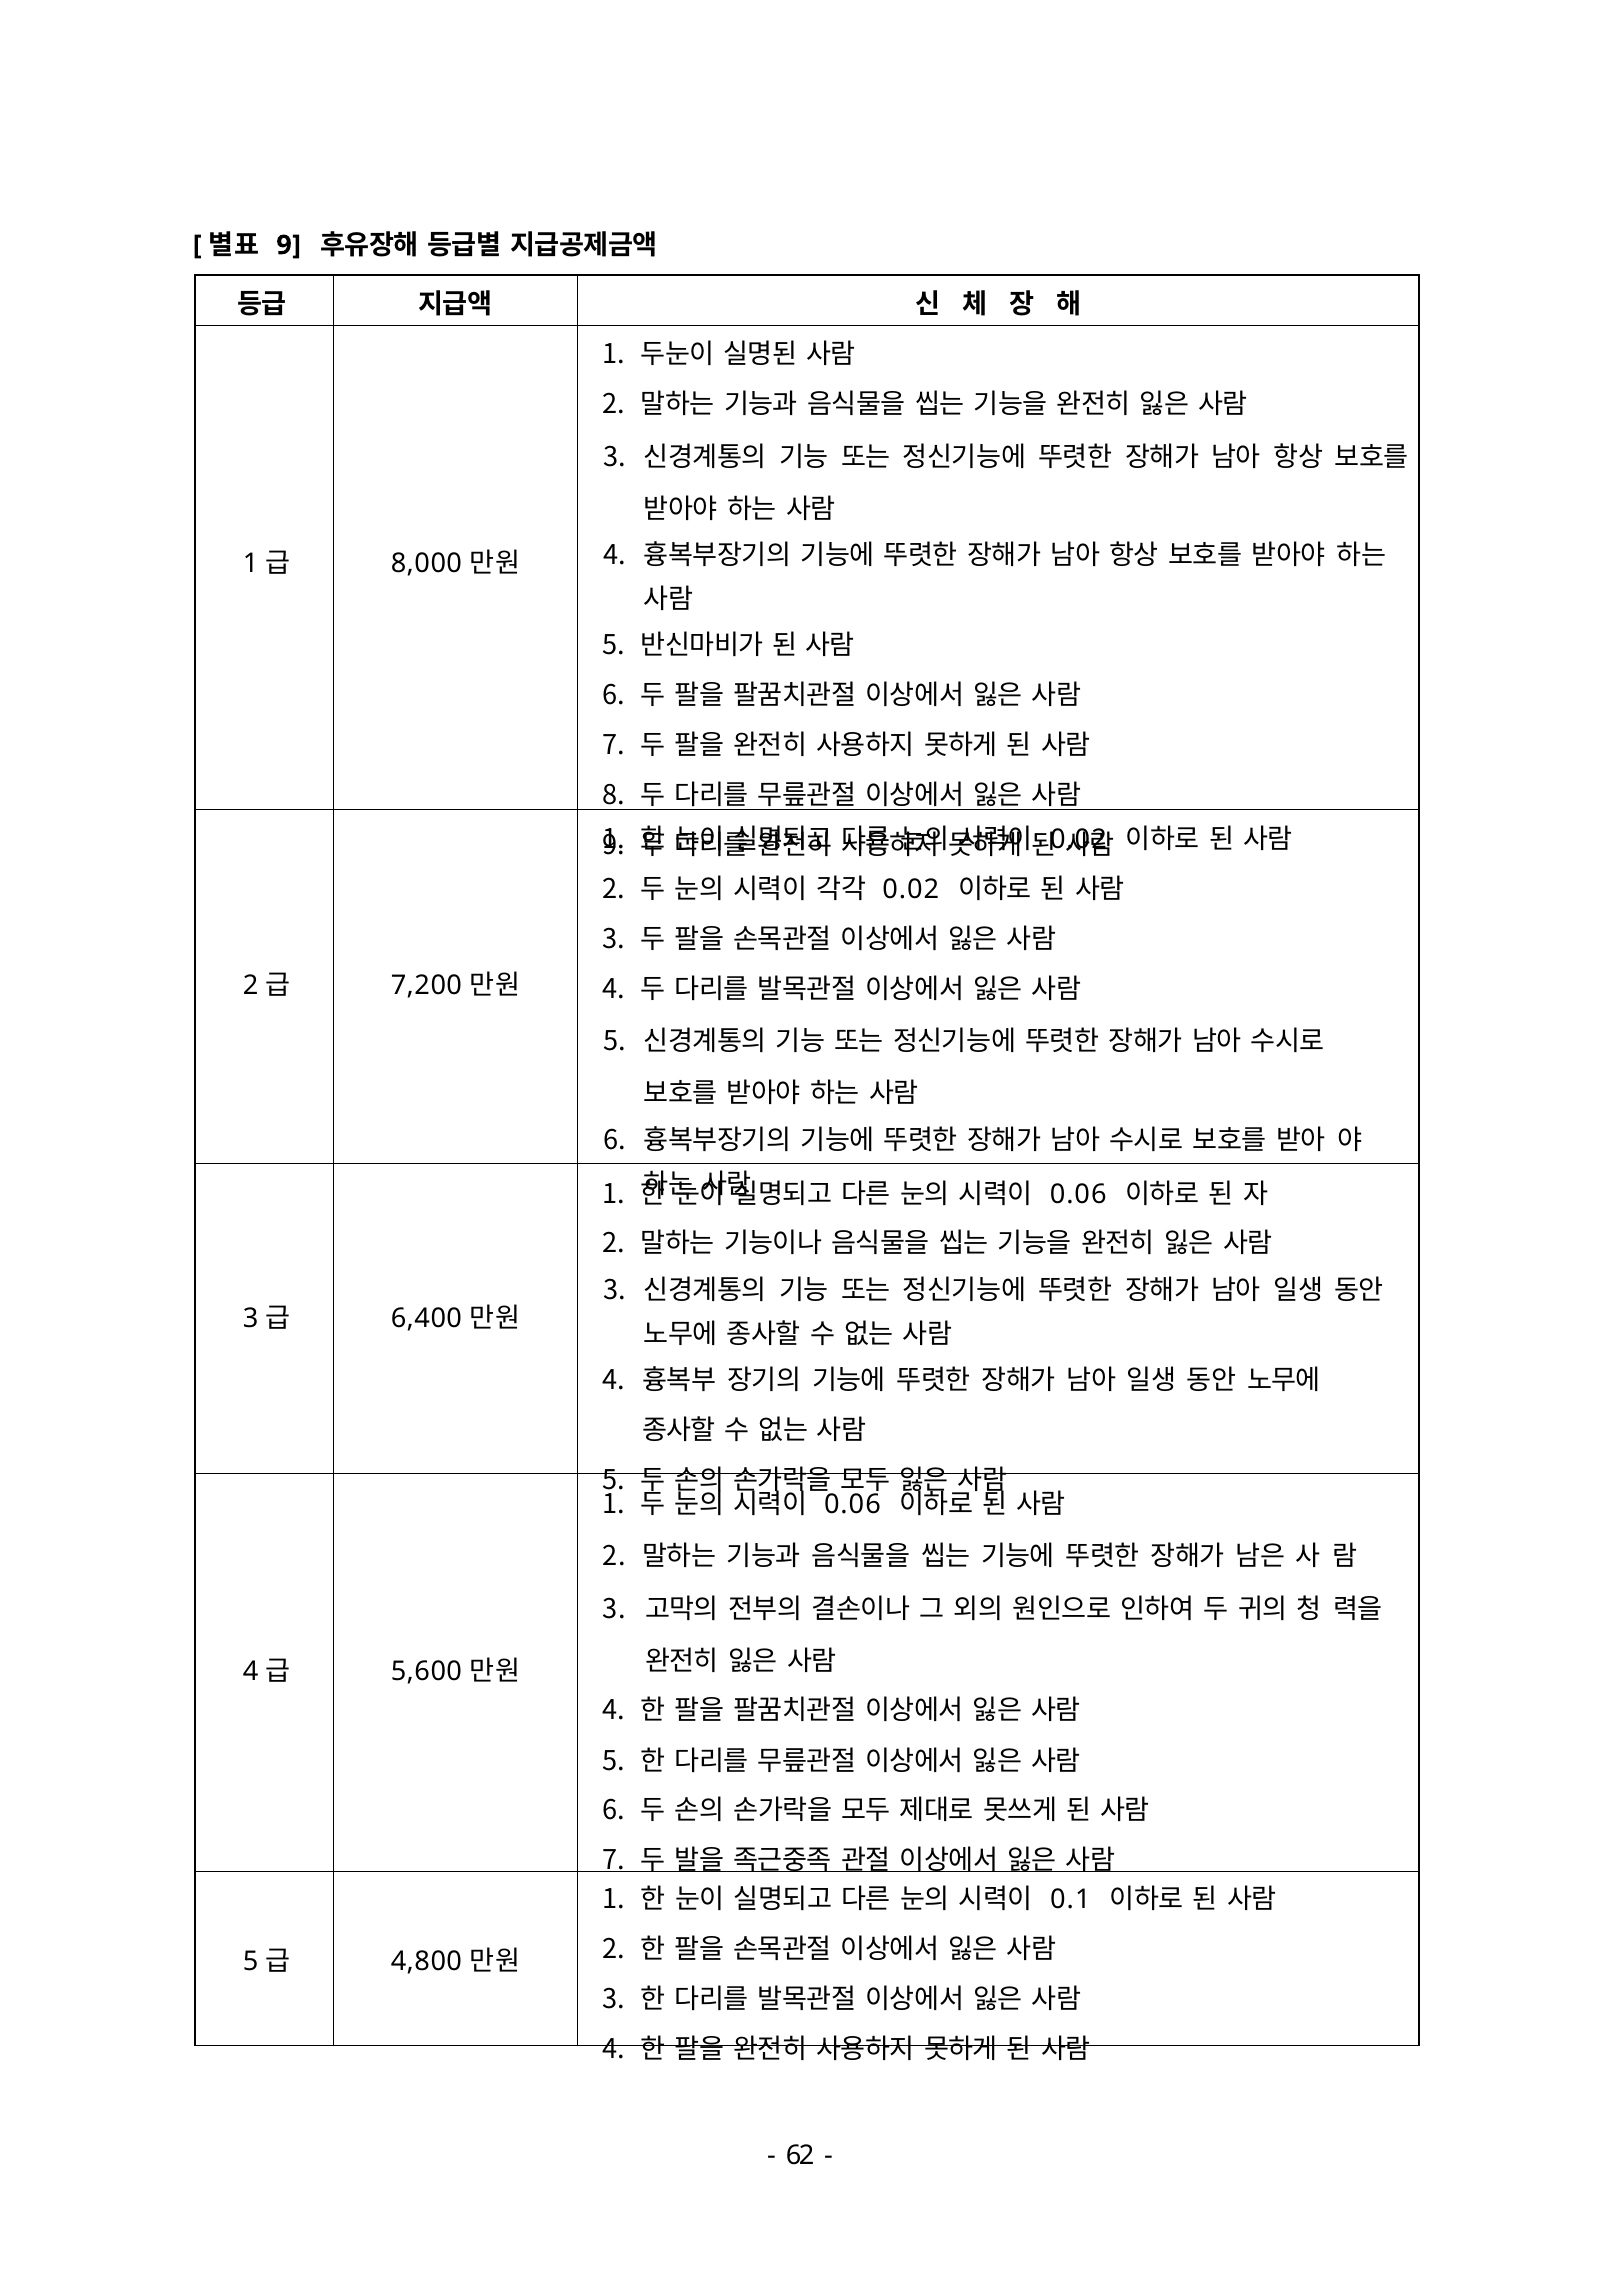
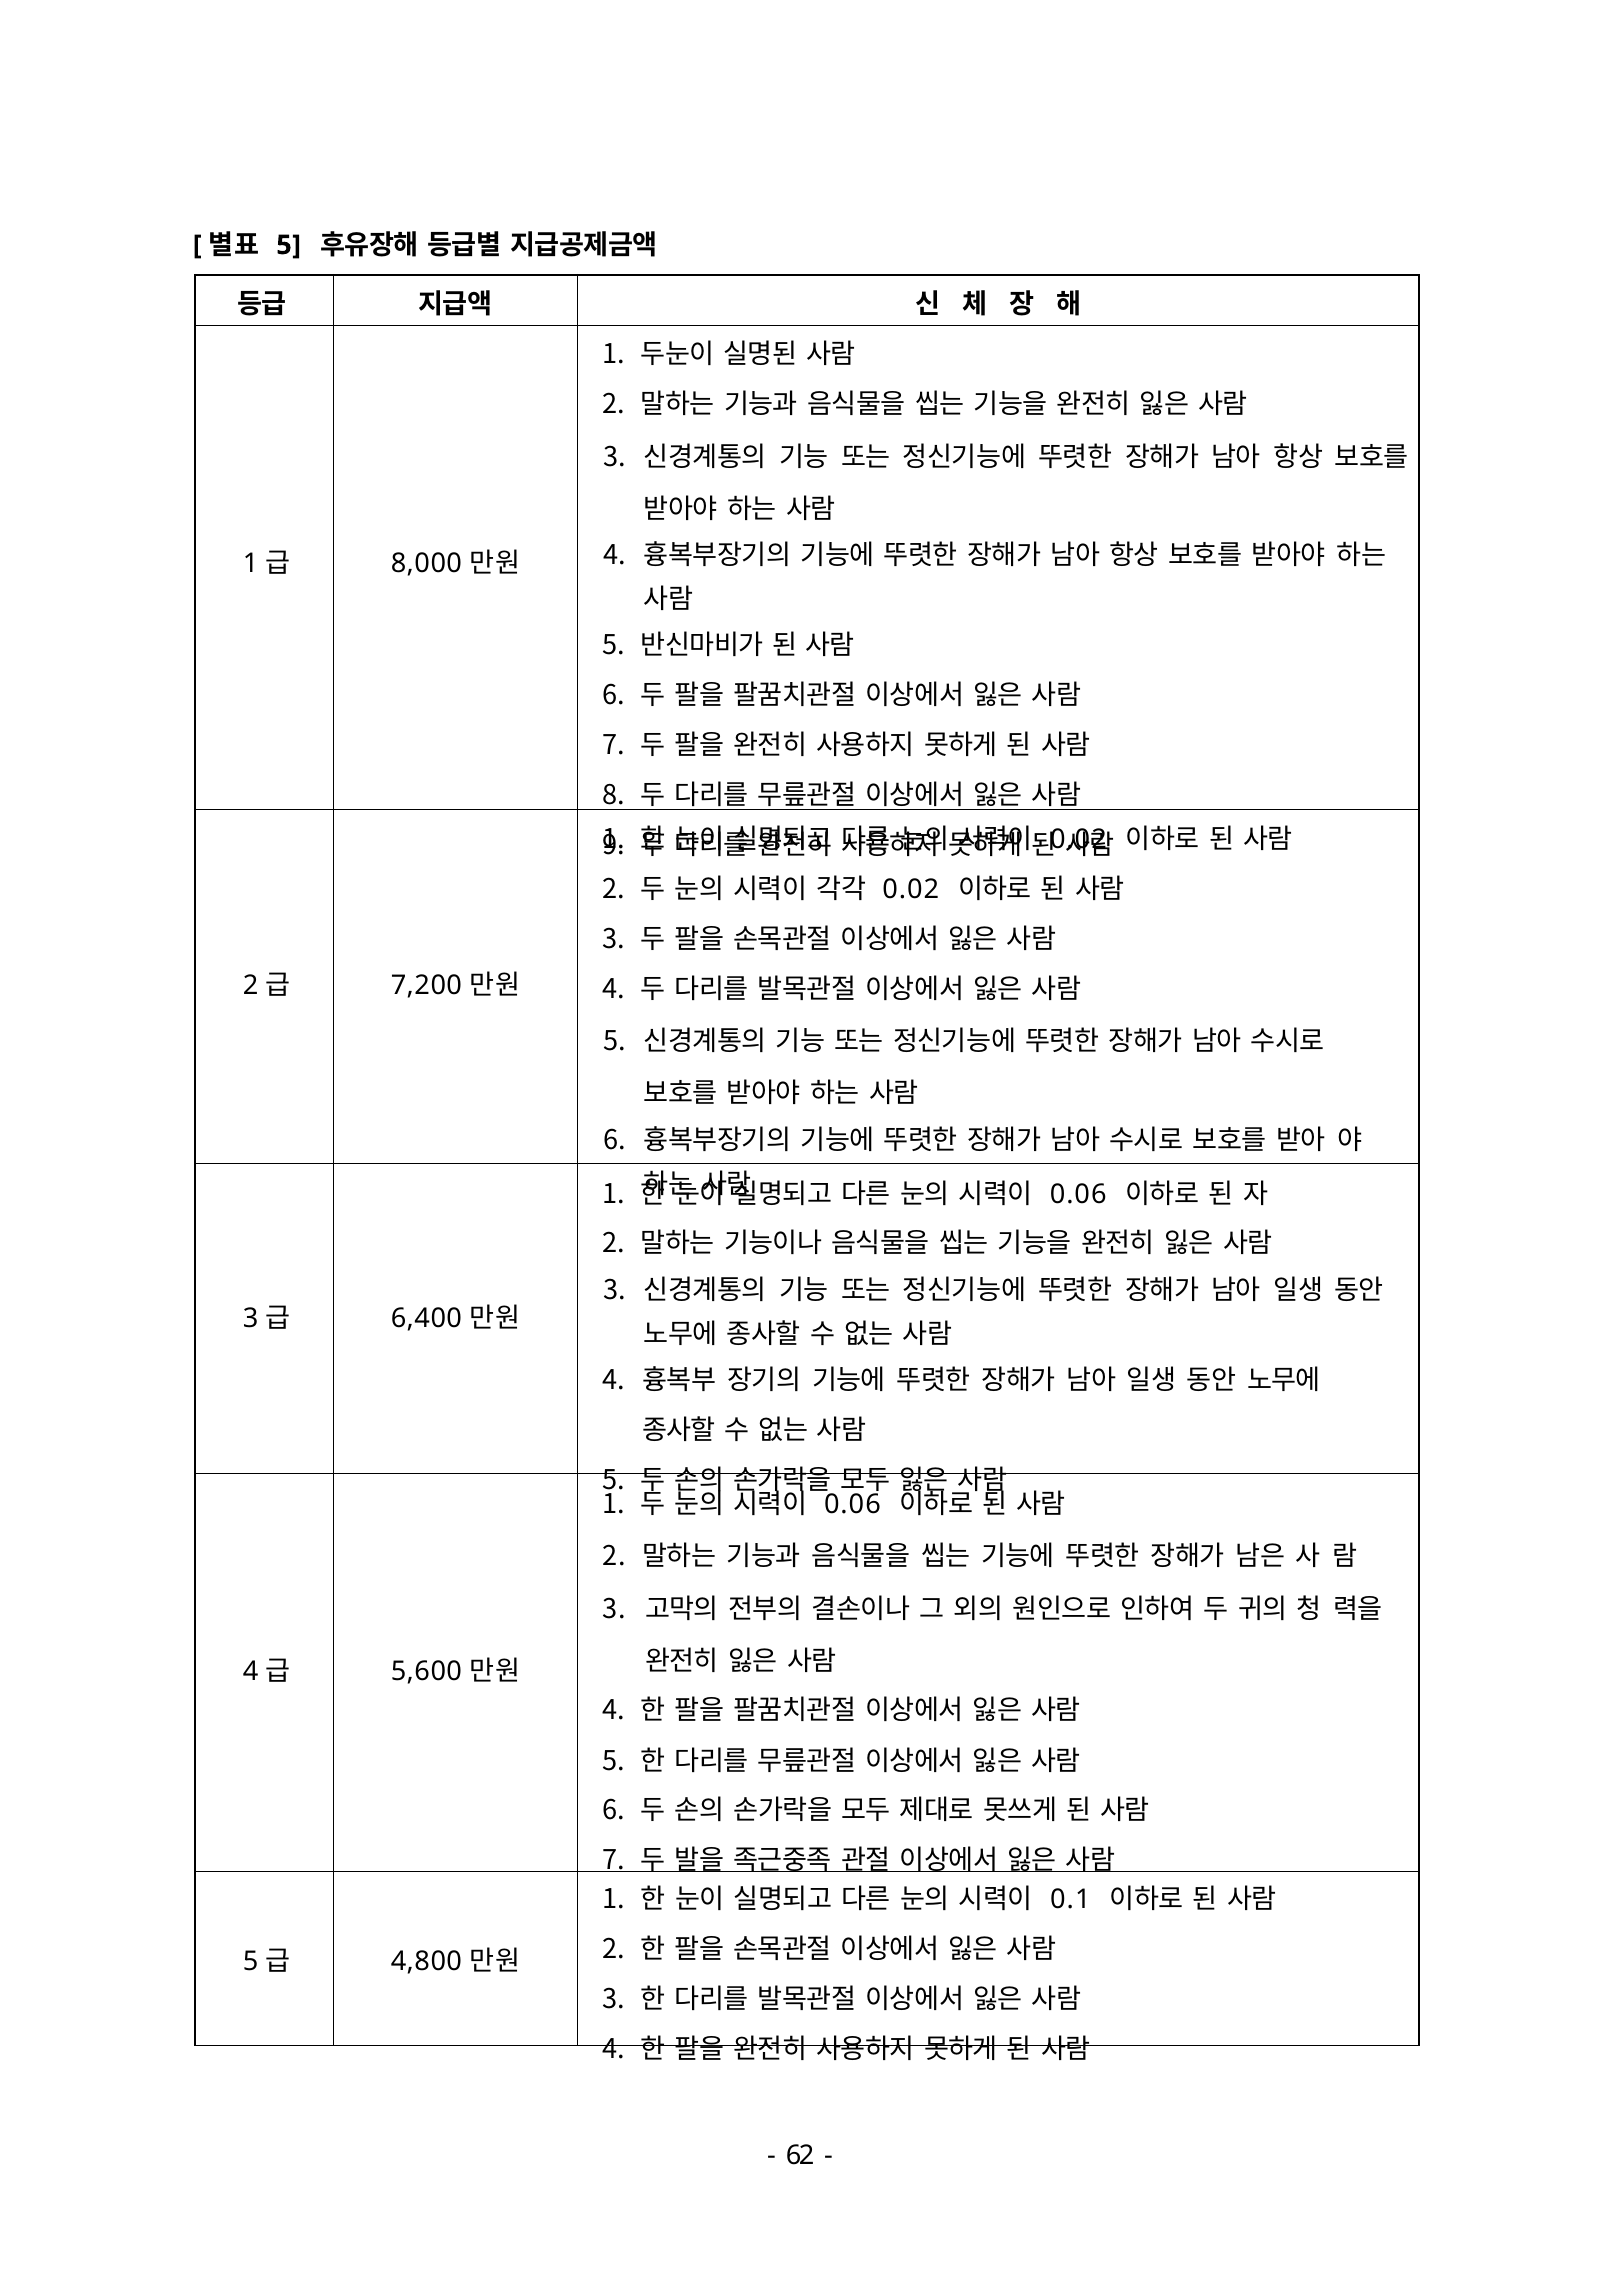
9: 9 -> 5 (289, 245)
